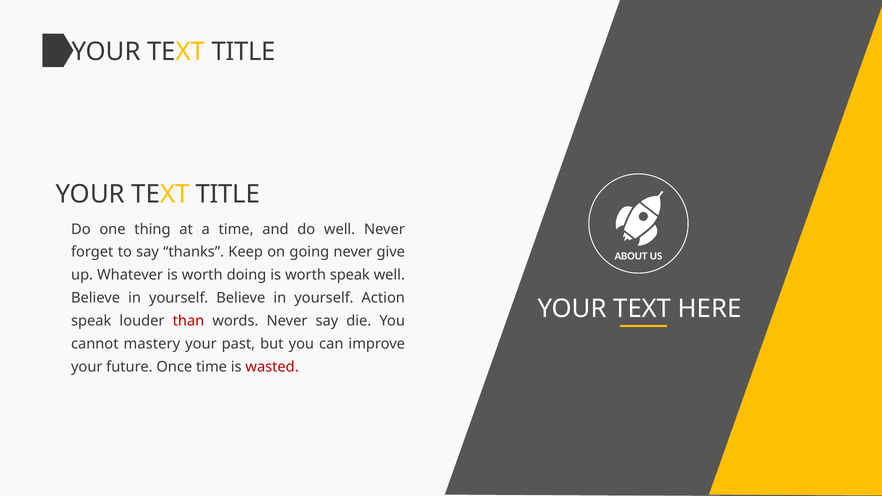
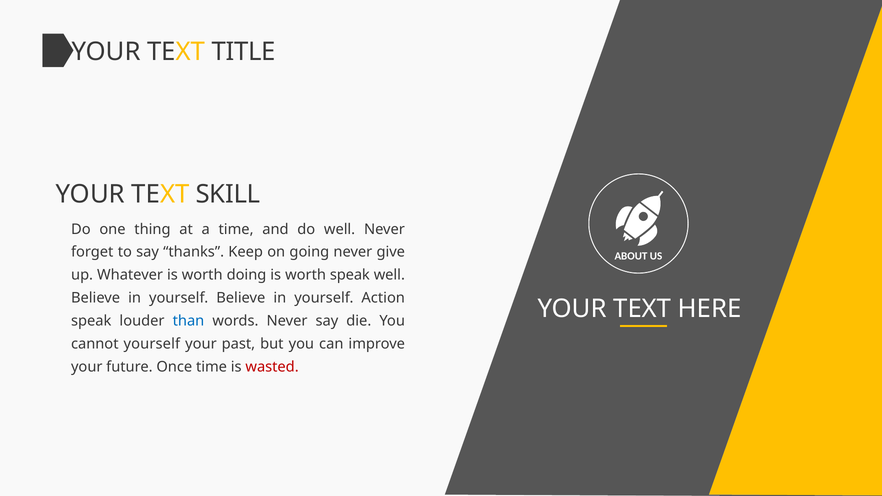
TITLE: TITLE -> SKILL (228, 194)
than colour: red -> blue (189, 321)
cannot mastery: mastery -> yourself (152, 344)
